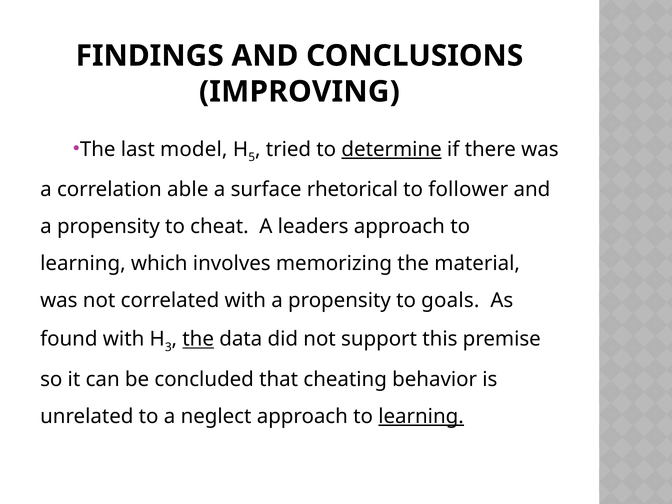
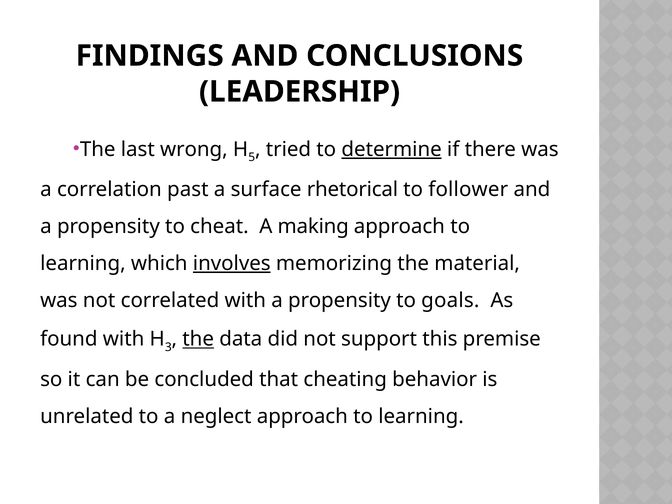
IMPROVING: IMPROVING -> LEADERSHIP (300, 92)
model: model -> wrong (194, 149)
able: able -> past (188, 190)
leaders: leaders -> making (313, 227)
involves underline: none -> present (232, 264)
learning underline: present -> none (421, 416)
